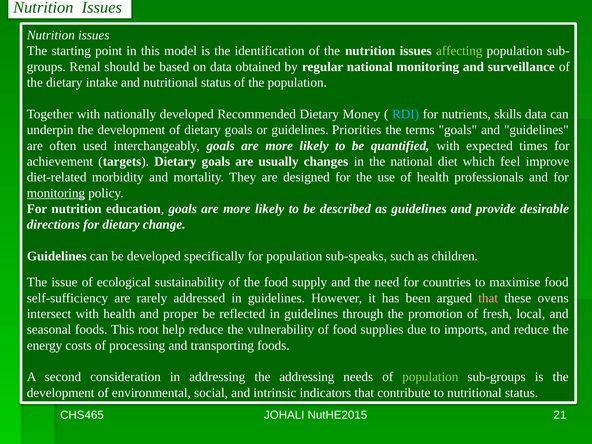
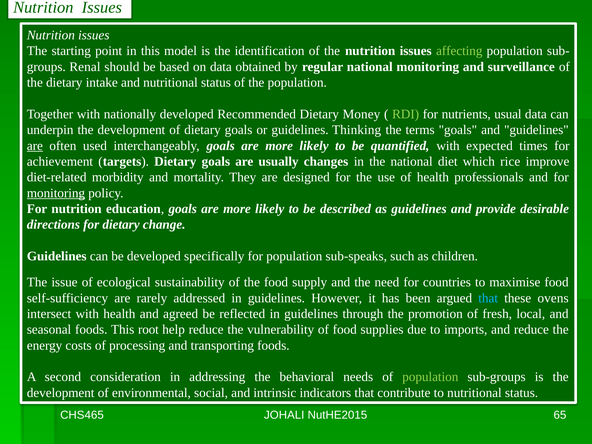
RDI colour: light blue -> light green (406, 114)
skills: skills -> usual (508, 114)
Priorities: Priorities -> Thinking (357, 130)
are underline: none -> present (35, 146)
feel: feel -> rice (510, 161)
that colour: pink -> light blue (488, 298)
proper: proper -> agreed (181, 314)
the addressing: addressing -> behavioral (307, 377)
21: 21 -> 65 (560, 415)
